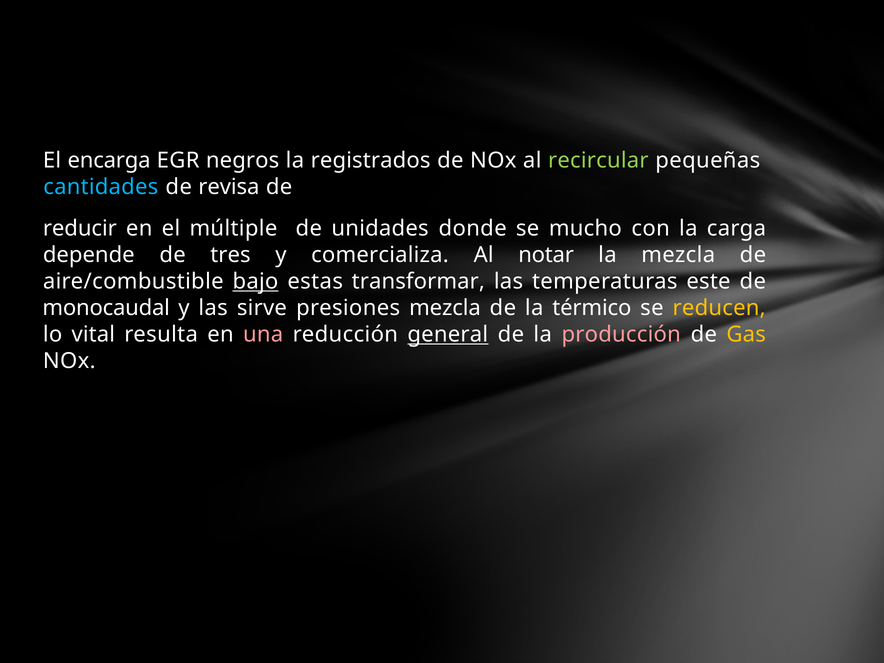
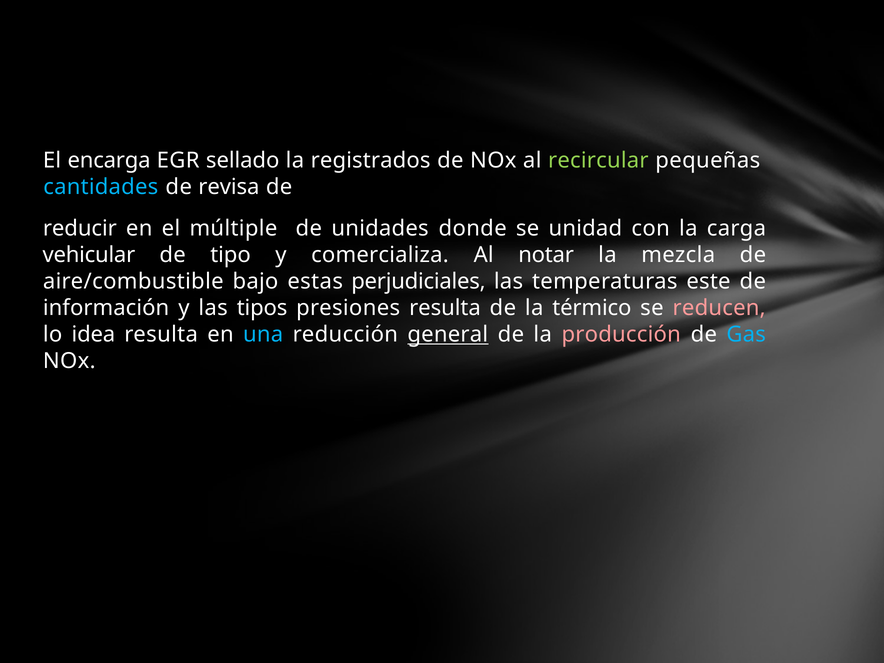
negros: negros -> sellado (243, 161)
mucho: mucho -> unidad (585, 228)
depende: depende -> vehicular (89, 255)
tres: tres -> tipo (231, 255)
bajo underline: present -> none (255, 281)
transformar: transformar -> perjudiciales (418, 281)
monocaudal: monocaudal -> información (106, 308)
sirve: sirve -> tipos (262, 308)
presiones mezcla: mezcla -> resulta (445, 308)
reducen colour: yellow -> pink (719, 308)
vital: vital -> idea (93, 335)
una colour: pink -> light blue (263, 335)
Gas colour: yellow -> light blue (746, 335)
